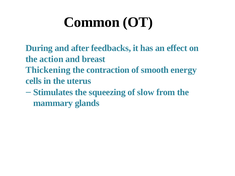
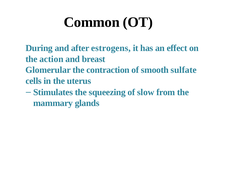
feedbacks: feedbacks -> estrogens (111, 48)
Thickening: Thickening -> Glomerular (48, 70)
energy: energy -> sulfate (184, 70)
